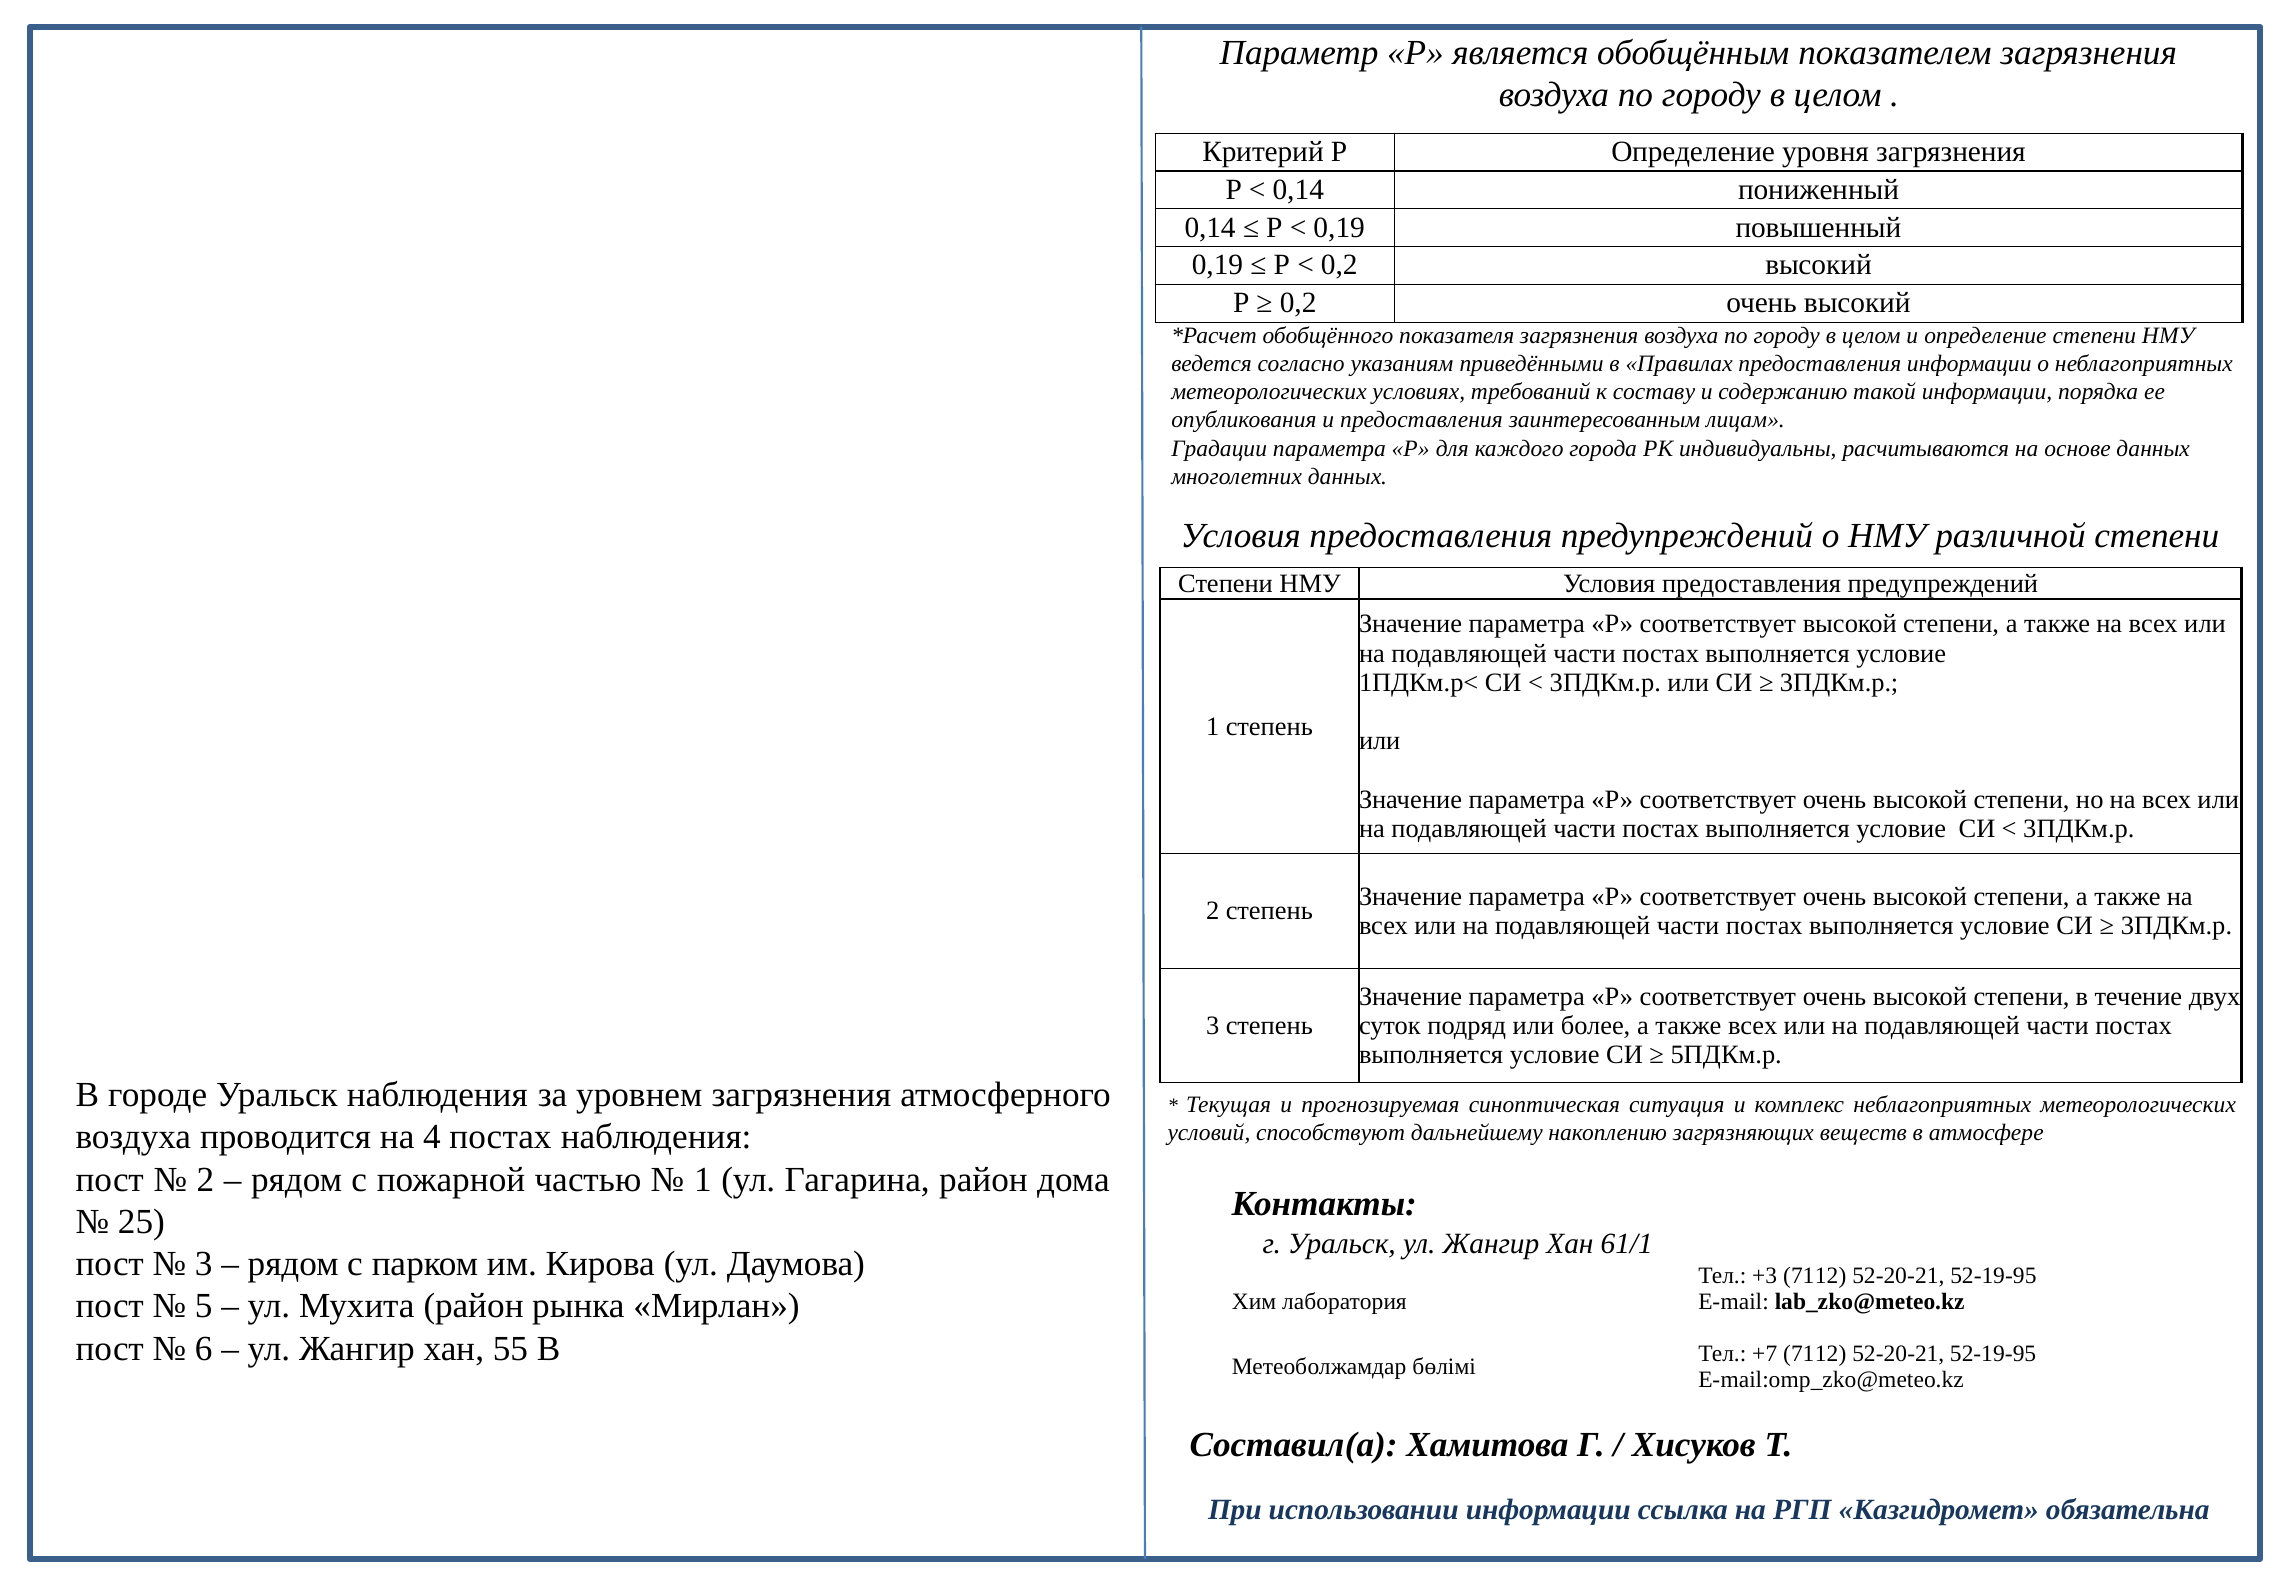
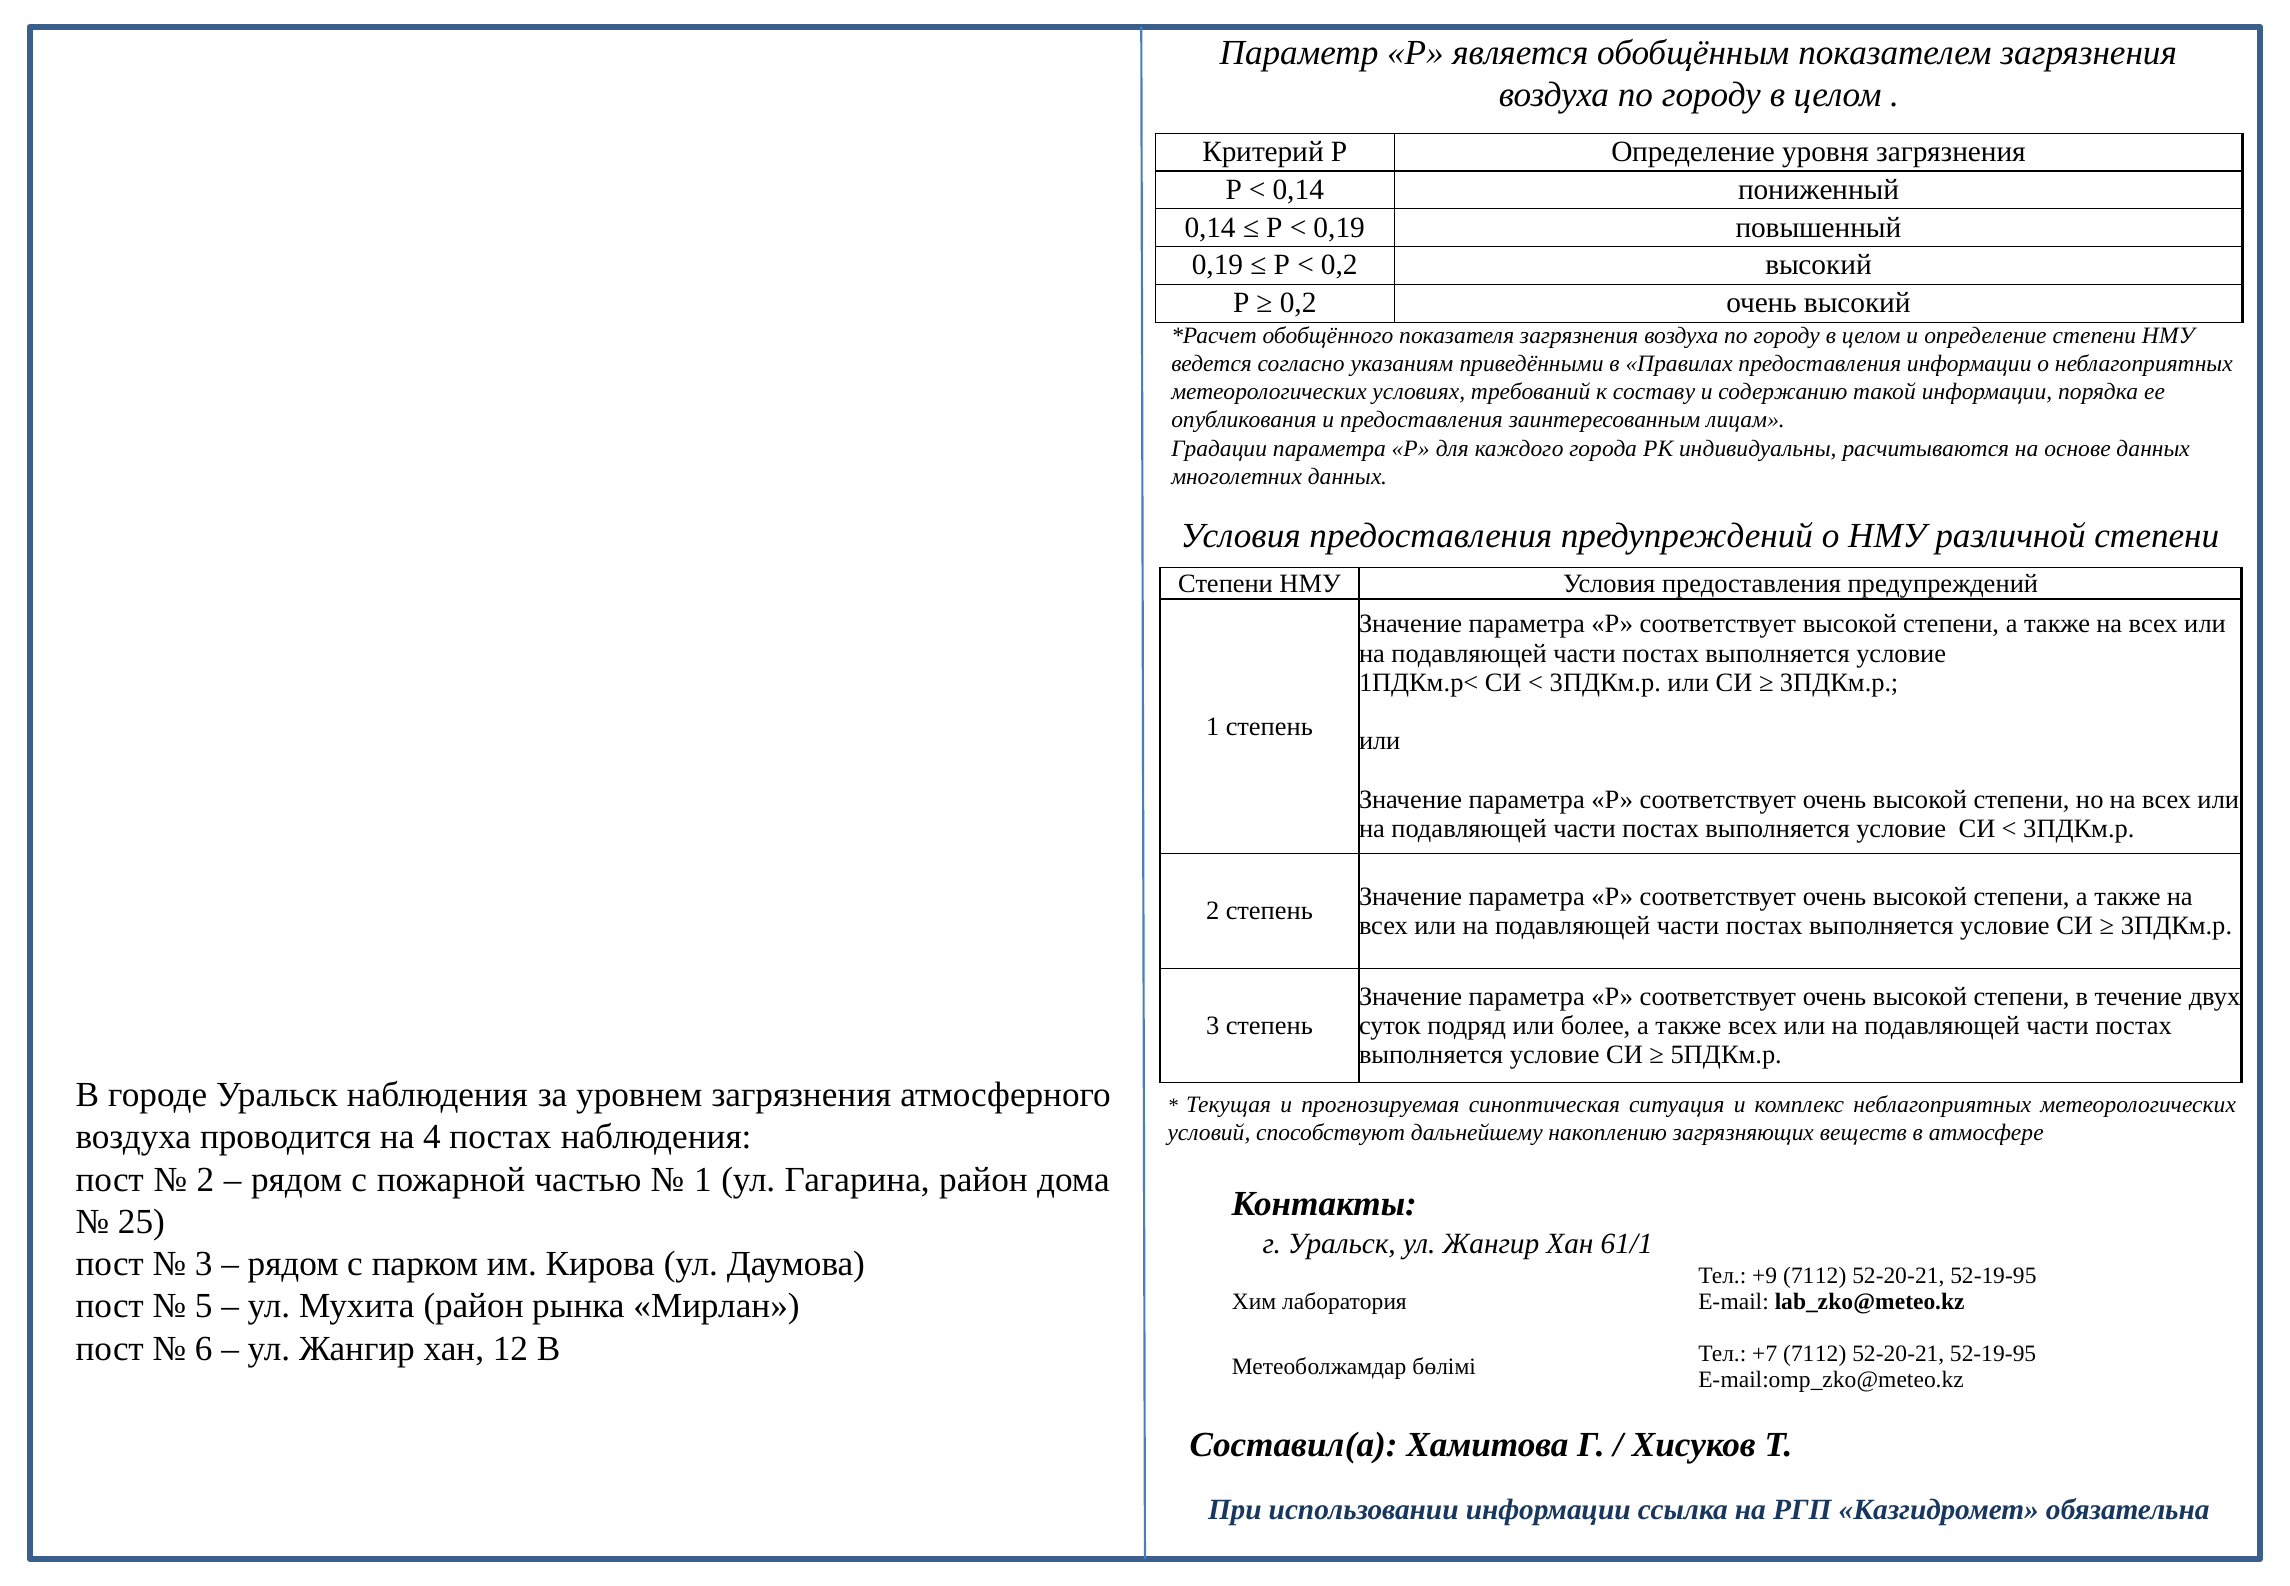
+3: +3 -> +9 (1765, 1275)
55: 55 -> 12 (510, 1348)
